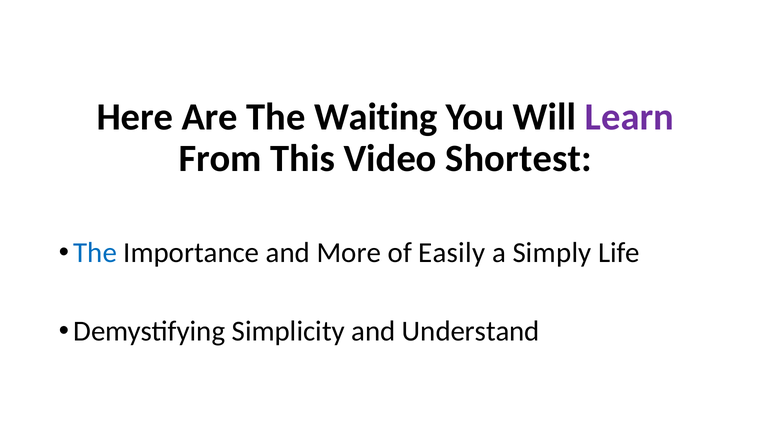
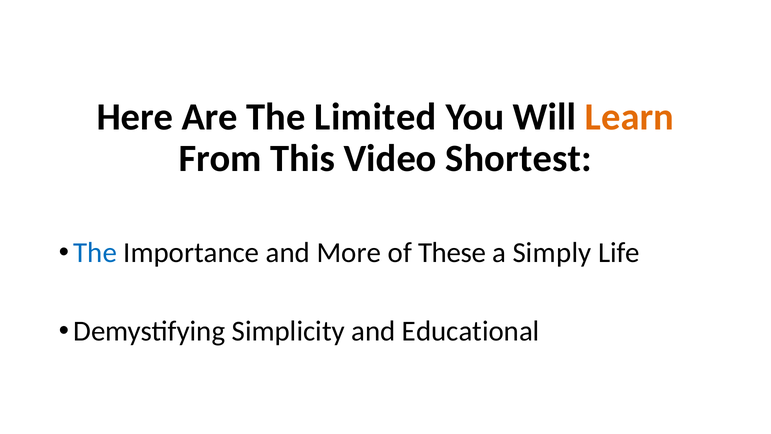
Waiting: Waiting -> Limited (375, 117)
Learn colour: purple -> orange (629, 117)
Easily: Easily -> These (452, 253)
Understand: Understand -> Educational (471, 331)
